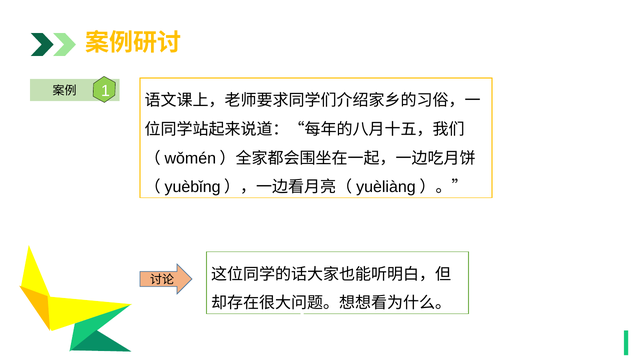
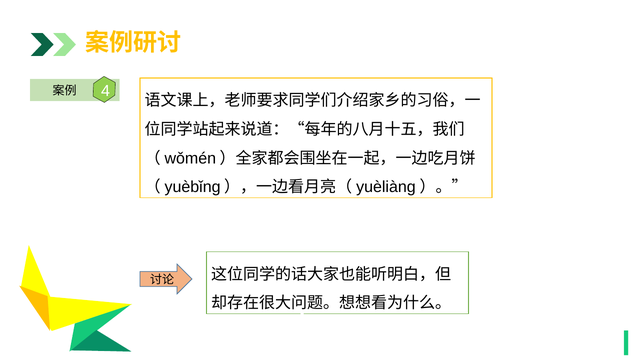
1: 1 -> 4 (106, 91)
